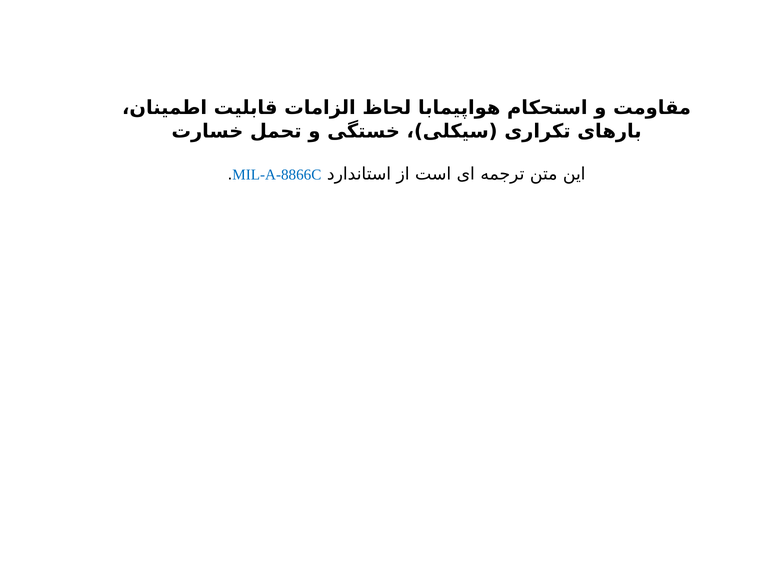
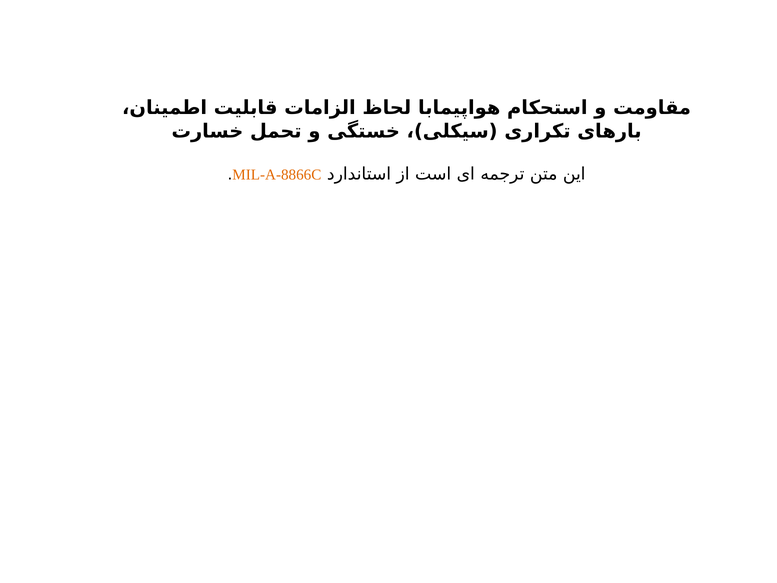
MIL-A-8866C colour: blue -> orange (277, 174)
